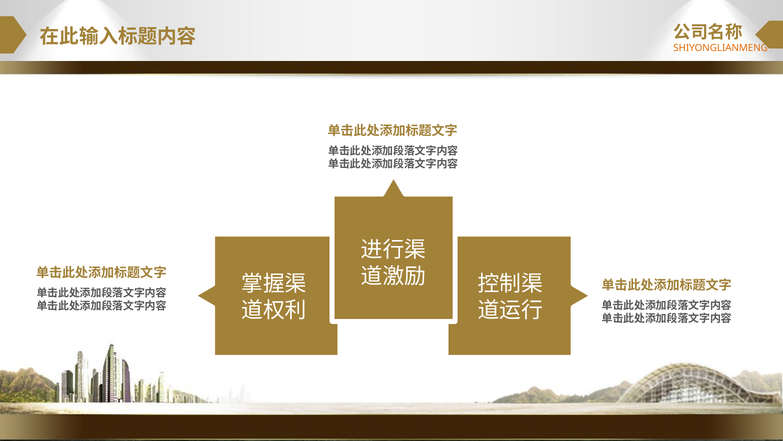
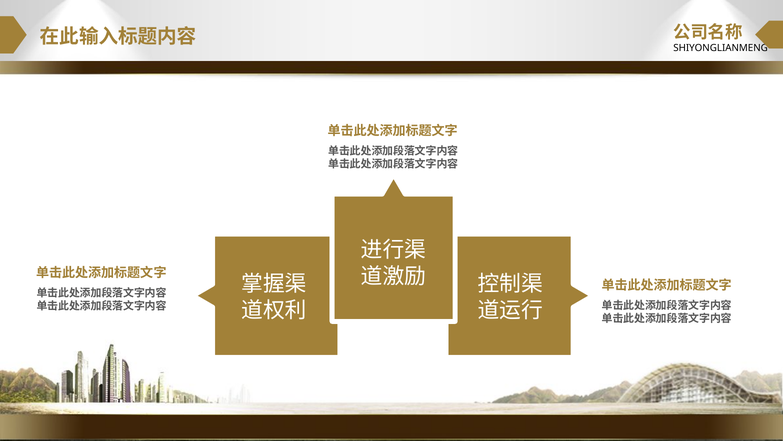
SHIYONGLIANMENG colour: orange -> black (721, 48)
